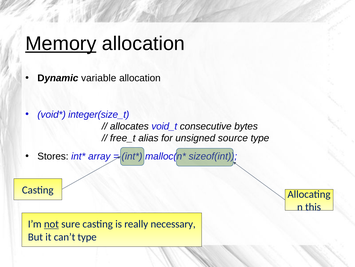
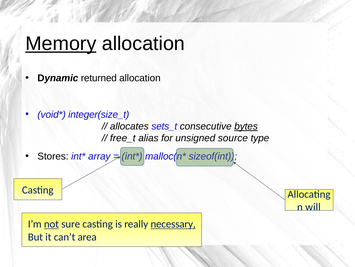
variable: variable -> returned (99, 78)
void_t: void_t -> sets_t (164, 126)
bytes underline: none -> present (246, 126)
this: this -> will (313, 207)
necessary underline: none -> present (173, 223)
can’t type: type -> area (87, 236)
